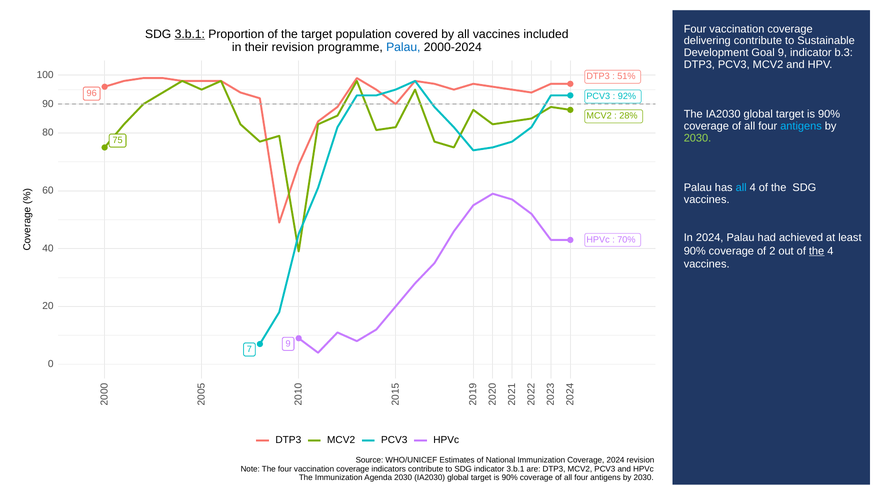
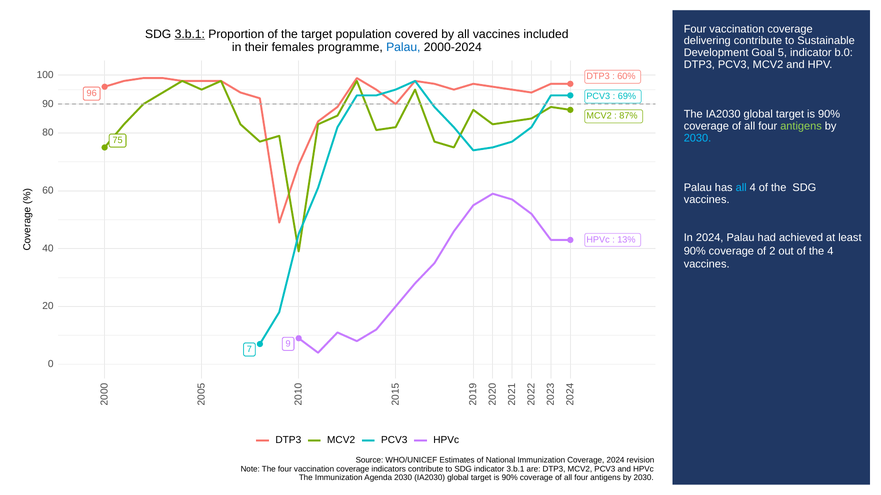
their revision: revision -> females (293, 47)
Goal 9: 9 -> 5 (782, 53)
b.3: b.3 -> b.0 (844, 53)
51%: 51% -> 60% (626, 76)
92%: 92% -> 69% (627, 96)
28%: 28% -> 87% (628, 116)
antigens colour: light blue -> light green (801, 126)
2030 colour: light green -> light blue (698, 138)
70%: 70% -> 13% (626, 240)
the underline: present -> none (817, 251)
